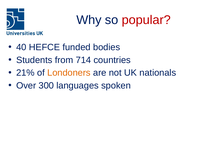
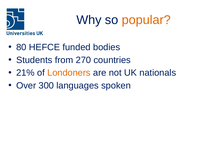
popular colour: red -> orange (146, 20)
40: 40 -> 80 (21, 47)
714: 714 -> 270 (83, 60)
